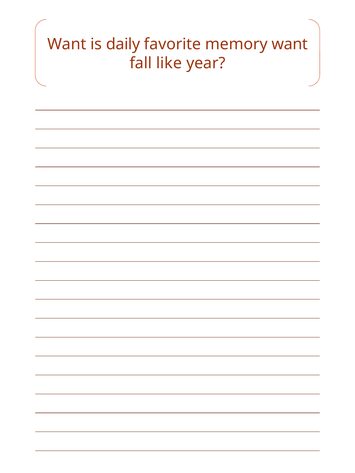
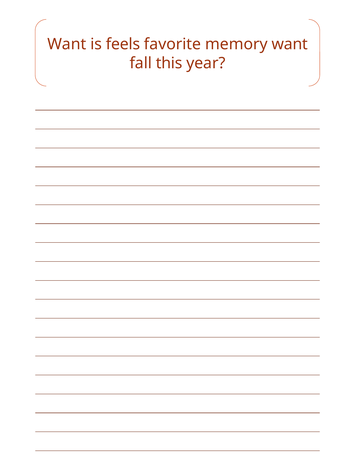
daily: daily -> feels (123, 44)
like: like -> this (169, 63)
